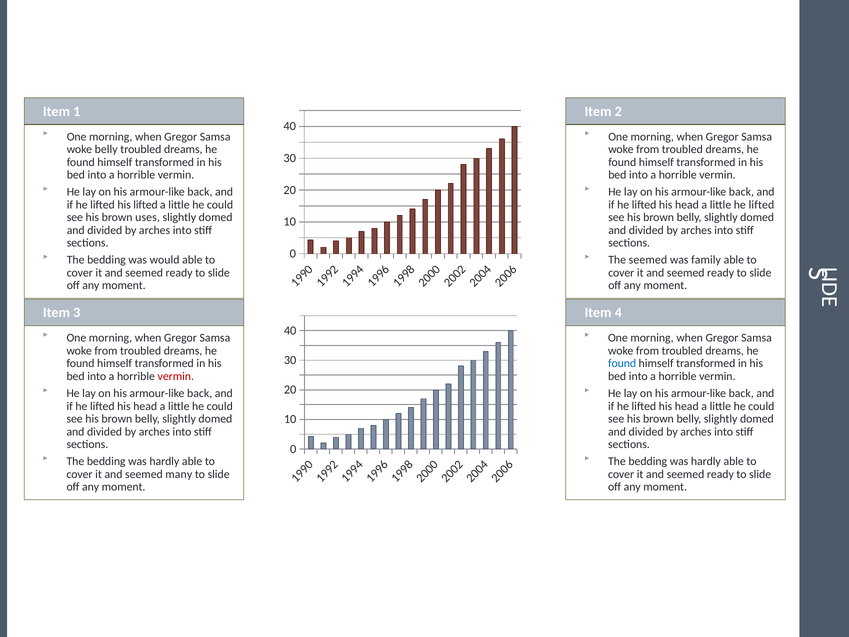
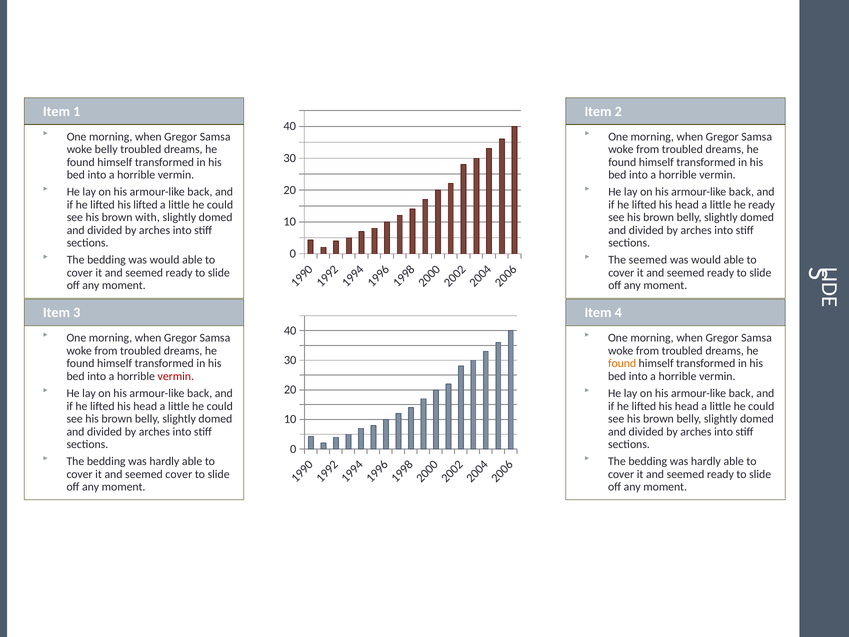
little he lifted: lifted -> ready (762, 205)
uses: uses -> with (148, 217)
family: family -> would (706, 260)
found colour: blue -> orange (622, 363)
seemed many: many -> cover (179, 474)
